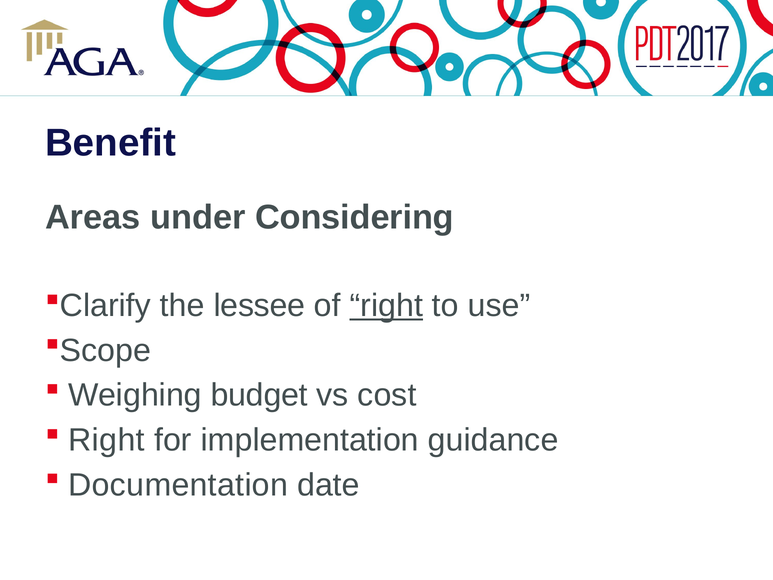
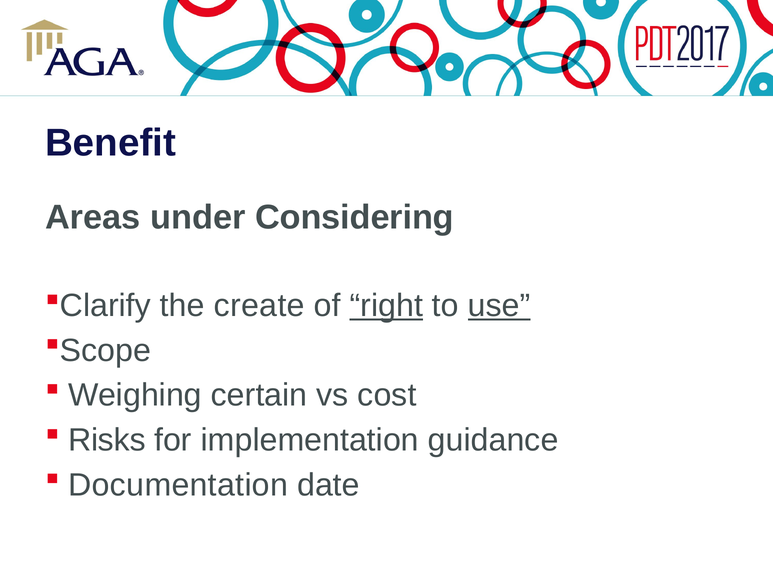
lessee: lessee -> create (259, 305)
use underline: none -> present (499, 305)
budget: budget -> certain (259, 395)
Right: Right -> Risks (107, 440)
